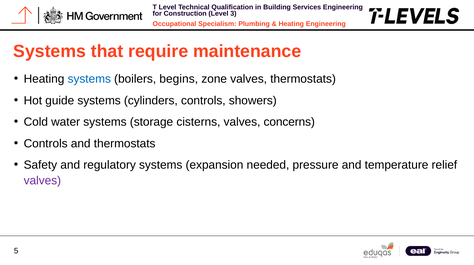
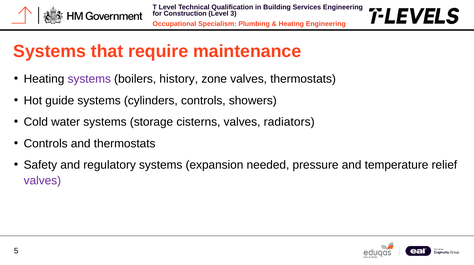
systems colour: blue -> purple (89, 79)
begins: begins -> history (179, 79)
concerns: concerns -> radiators (289, 122)
